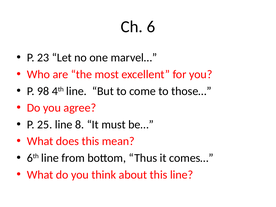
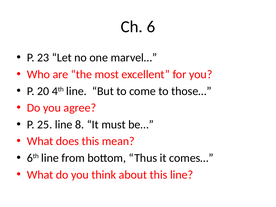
98: 98 -> 20 (43, 91)
